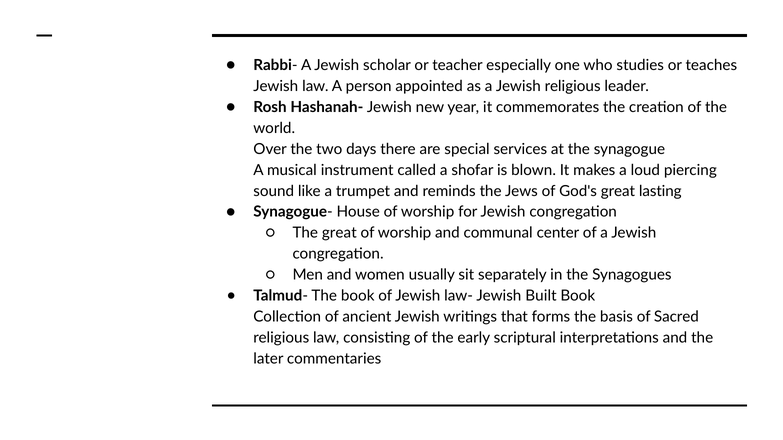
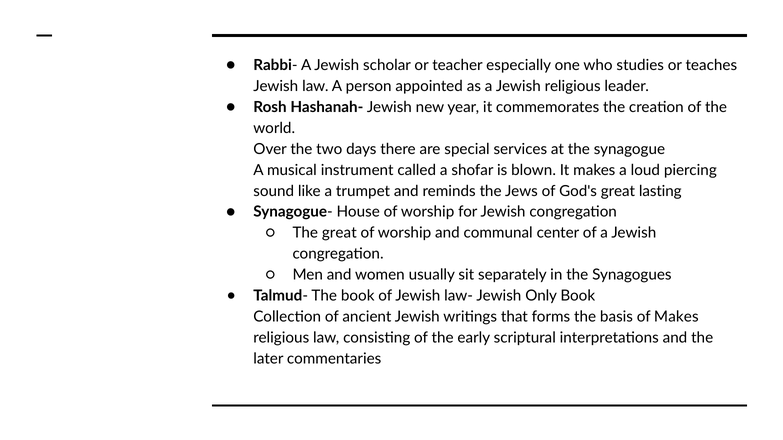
Built: Built -> Only (541, 296)
of Sacred: Sacred -> Makes (676, 317)
